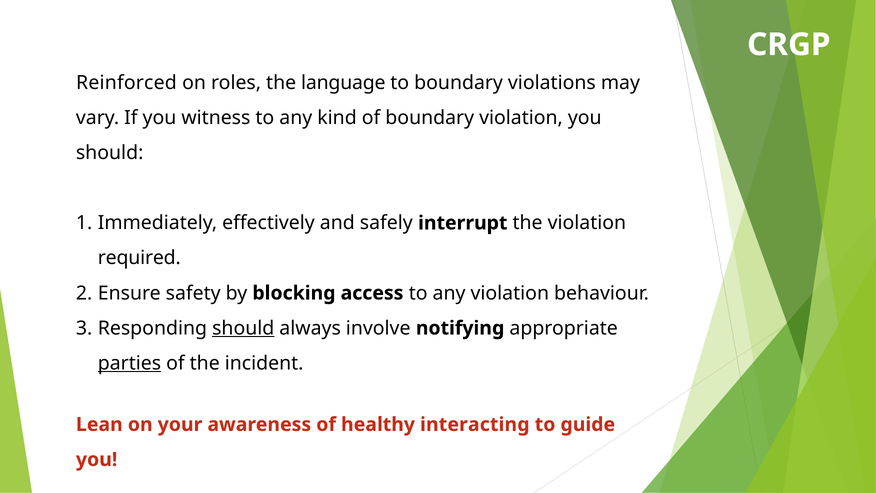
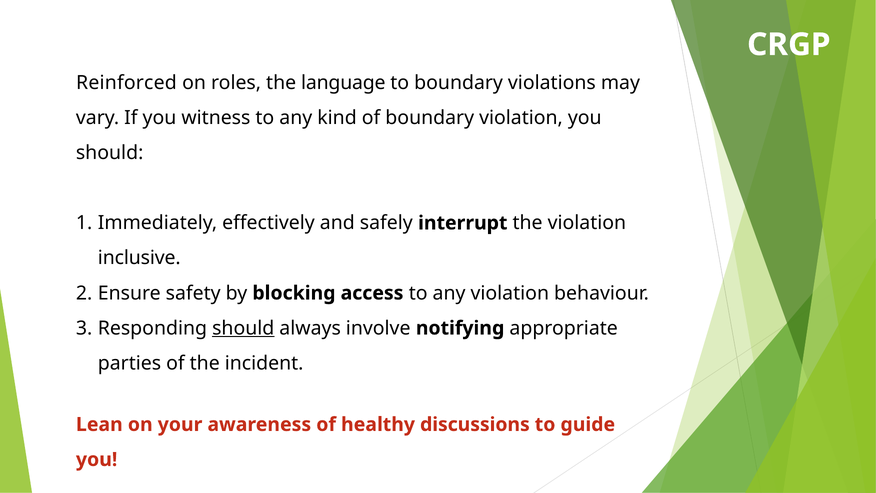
required: required -> inclusive (139, 258)
parties underline: present -> none (129, 363)
interacting: interacting -> discussions (475, 424)
